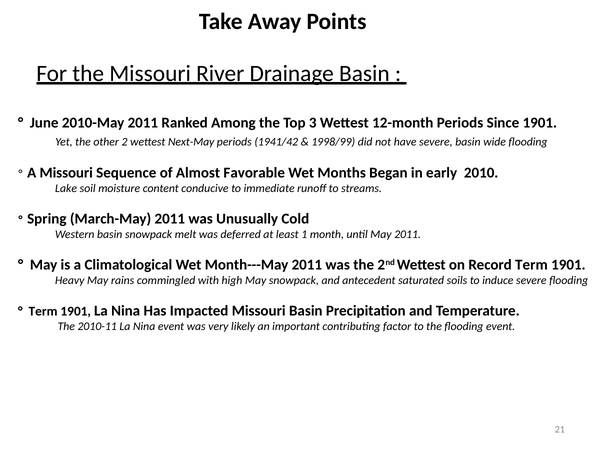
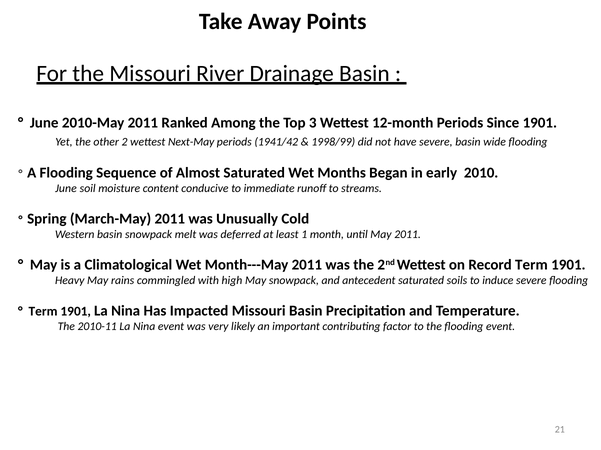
A Missouri: Missouri -> Flooding (66, 173)
Almost Favorable: Favorable -> Saturated (254, 173)
Lake: Lake -> June (66, 189)
